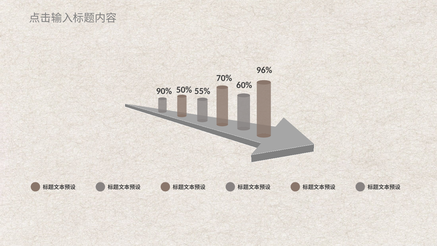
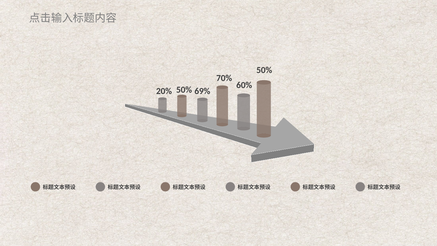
96%: 96% -> 50% (264, 70)
90%: 90% -> 20% (164, 91)
55%: 55% -> 69% (202, 91)
